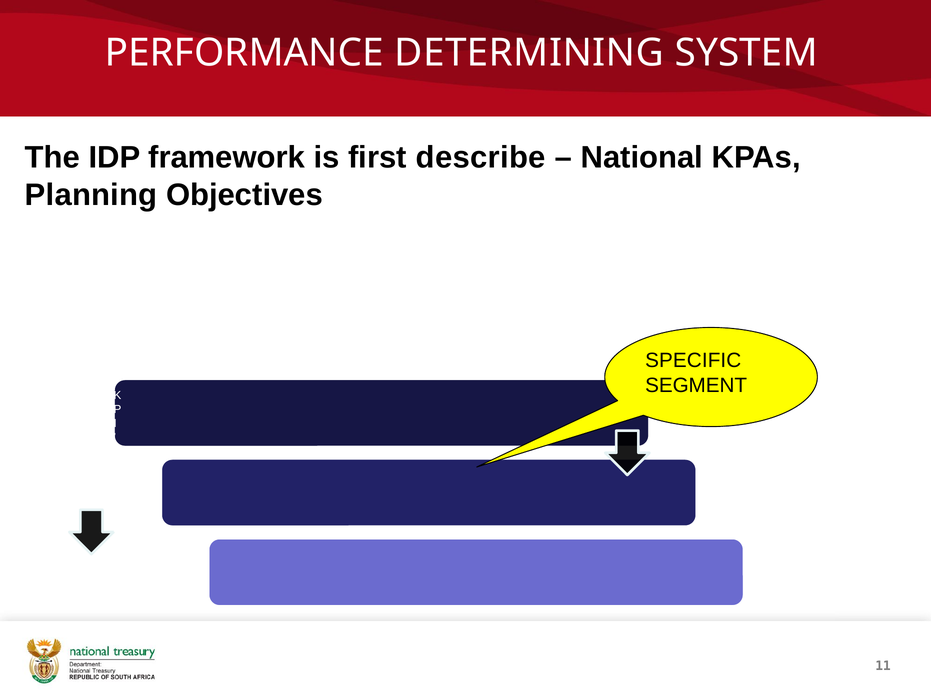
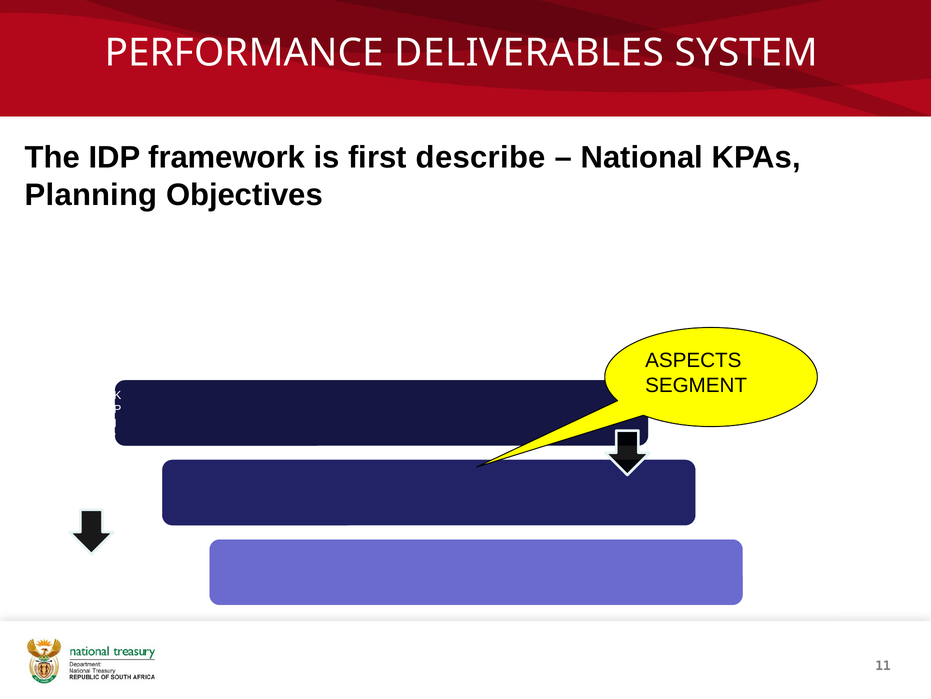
DETERMINING: DETERMINING -> DELIVERABLES (529, 53)
SPECIFIC: SPECIFIC -> ASPECTS (693, 360)
